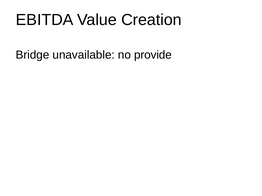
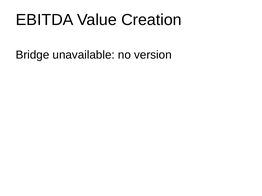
provide: provide -> version (153, 55)
